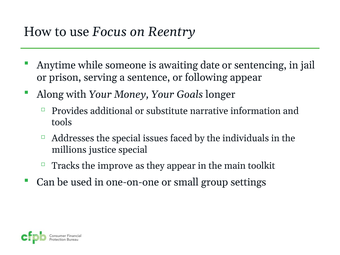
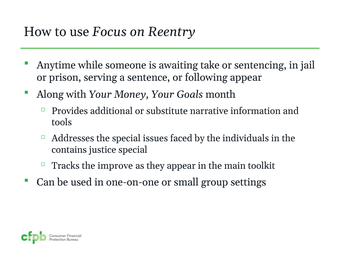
date: date -> take (210, 65)
longer: longer -> month (221, 94)
millions: millions -> contains (69, 150)
